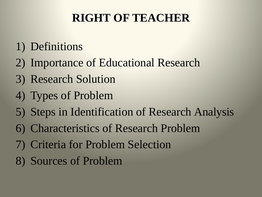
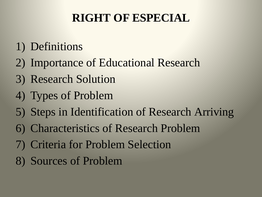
TEACHER: TEACHER -> ESPECIAL (161, 18)
Analysis: Analysis -> Arriving (214, 112)
